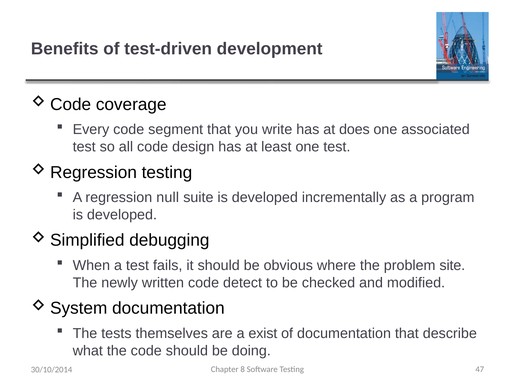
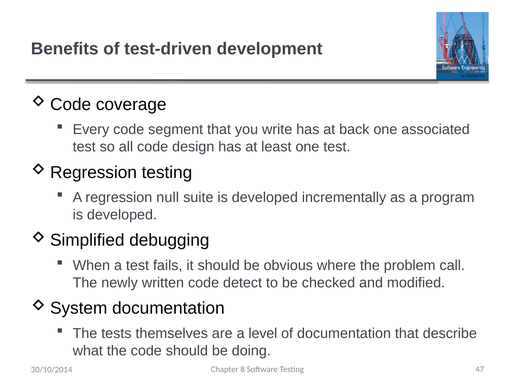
does: does -> back (354, 129)
site: site -> call (452, 265)
exist: exist -> level (263, 333)
